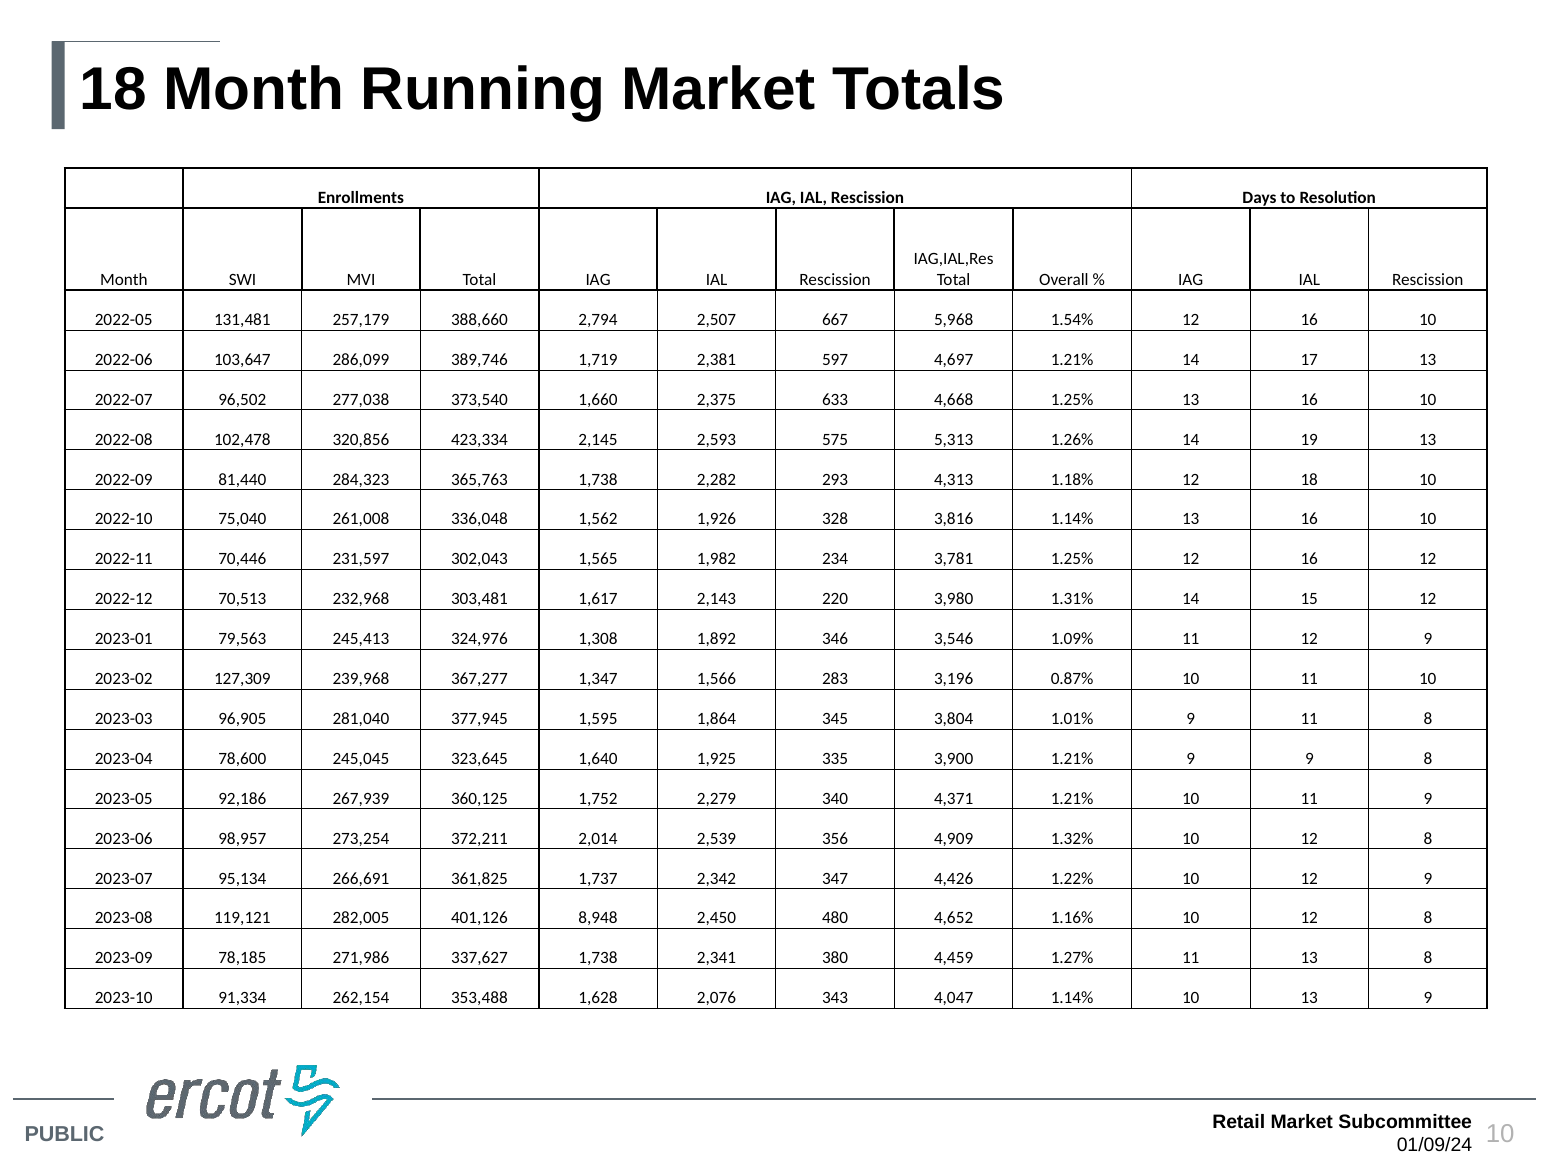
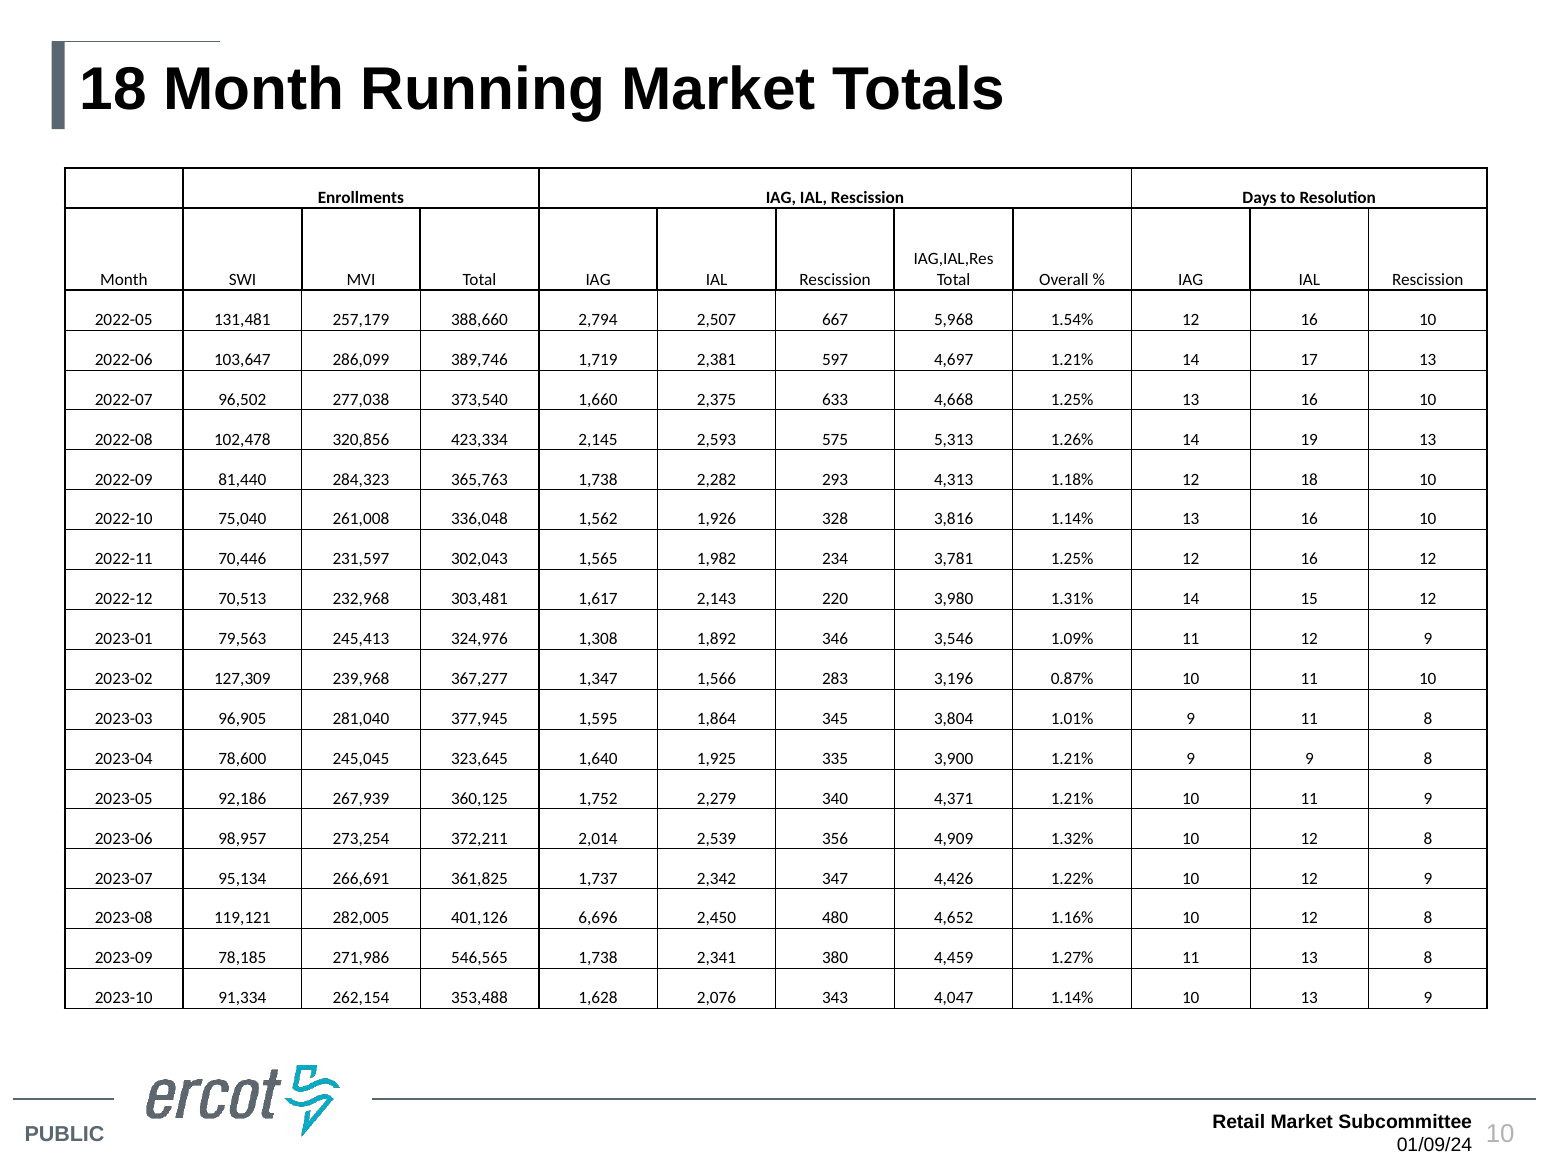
8,948: 8,948 -> 6,696 (598, 918)
337,627: 337,627 -> 546,565 (479, 958)
